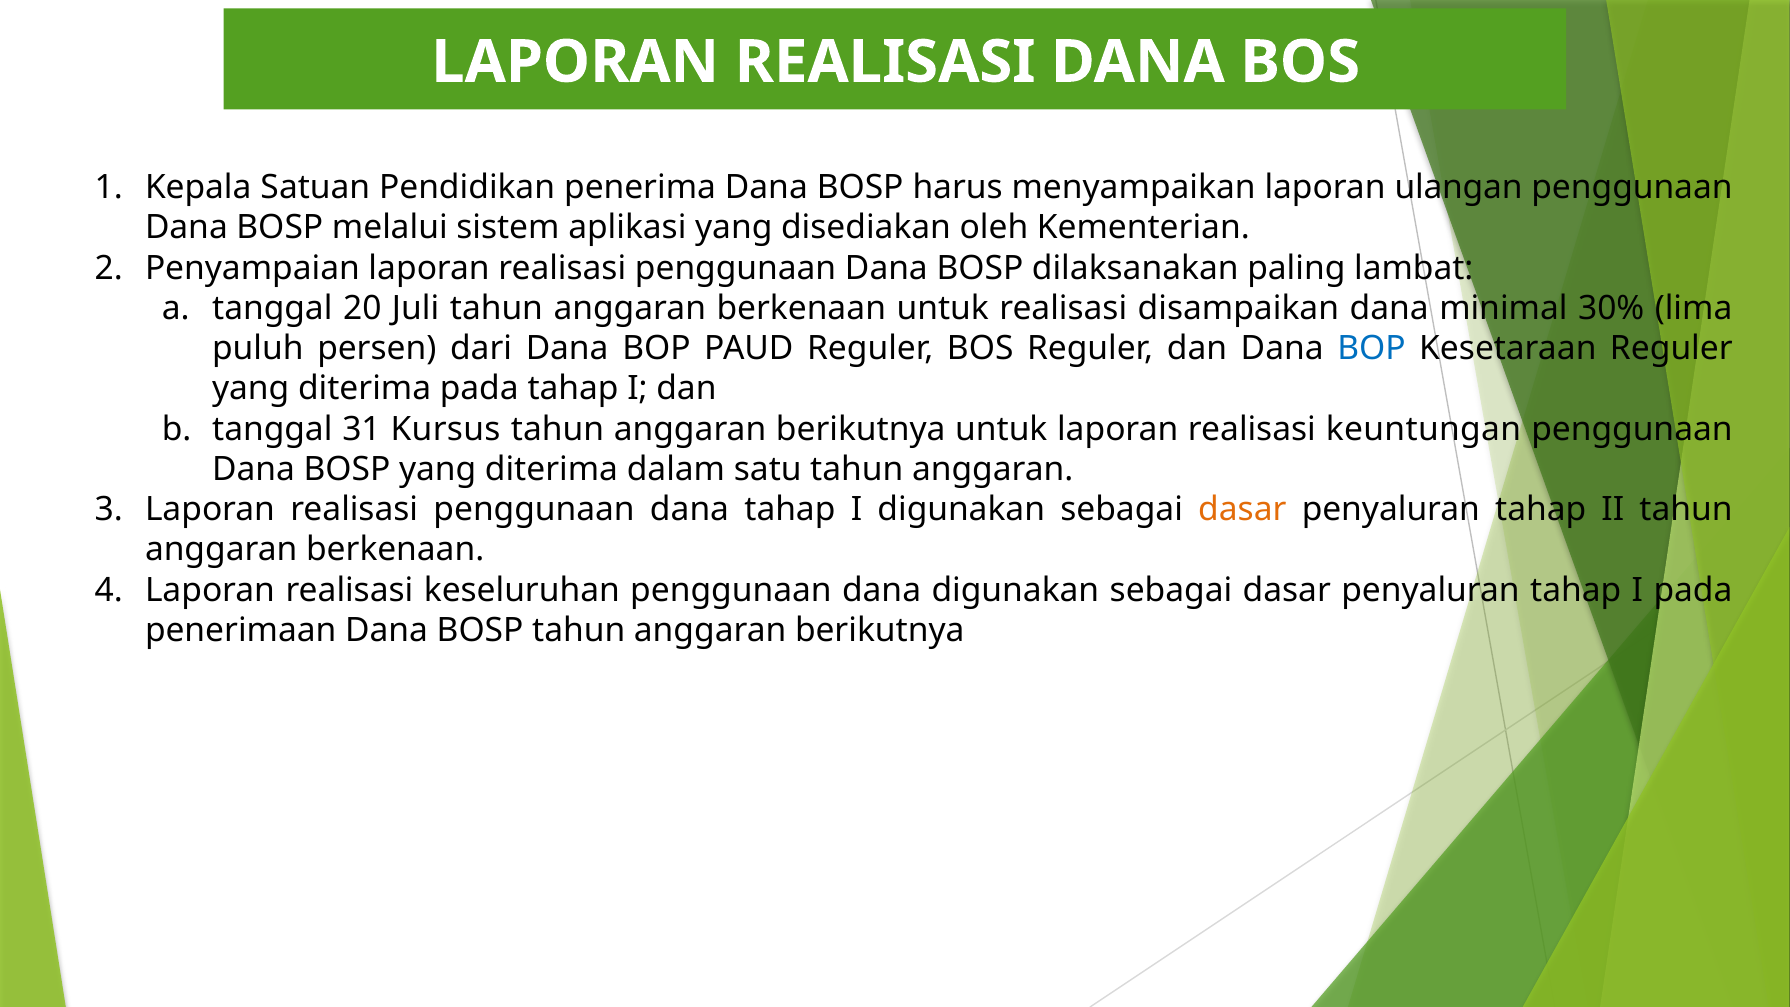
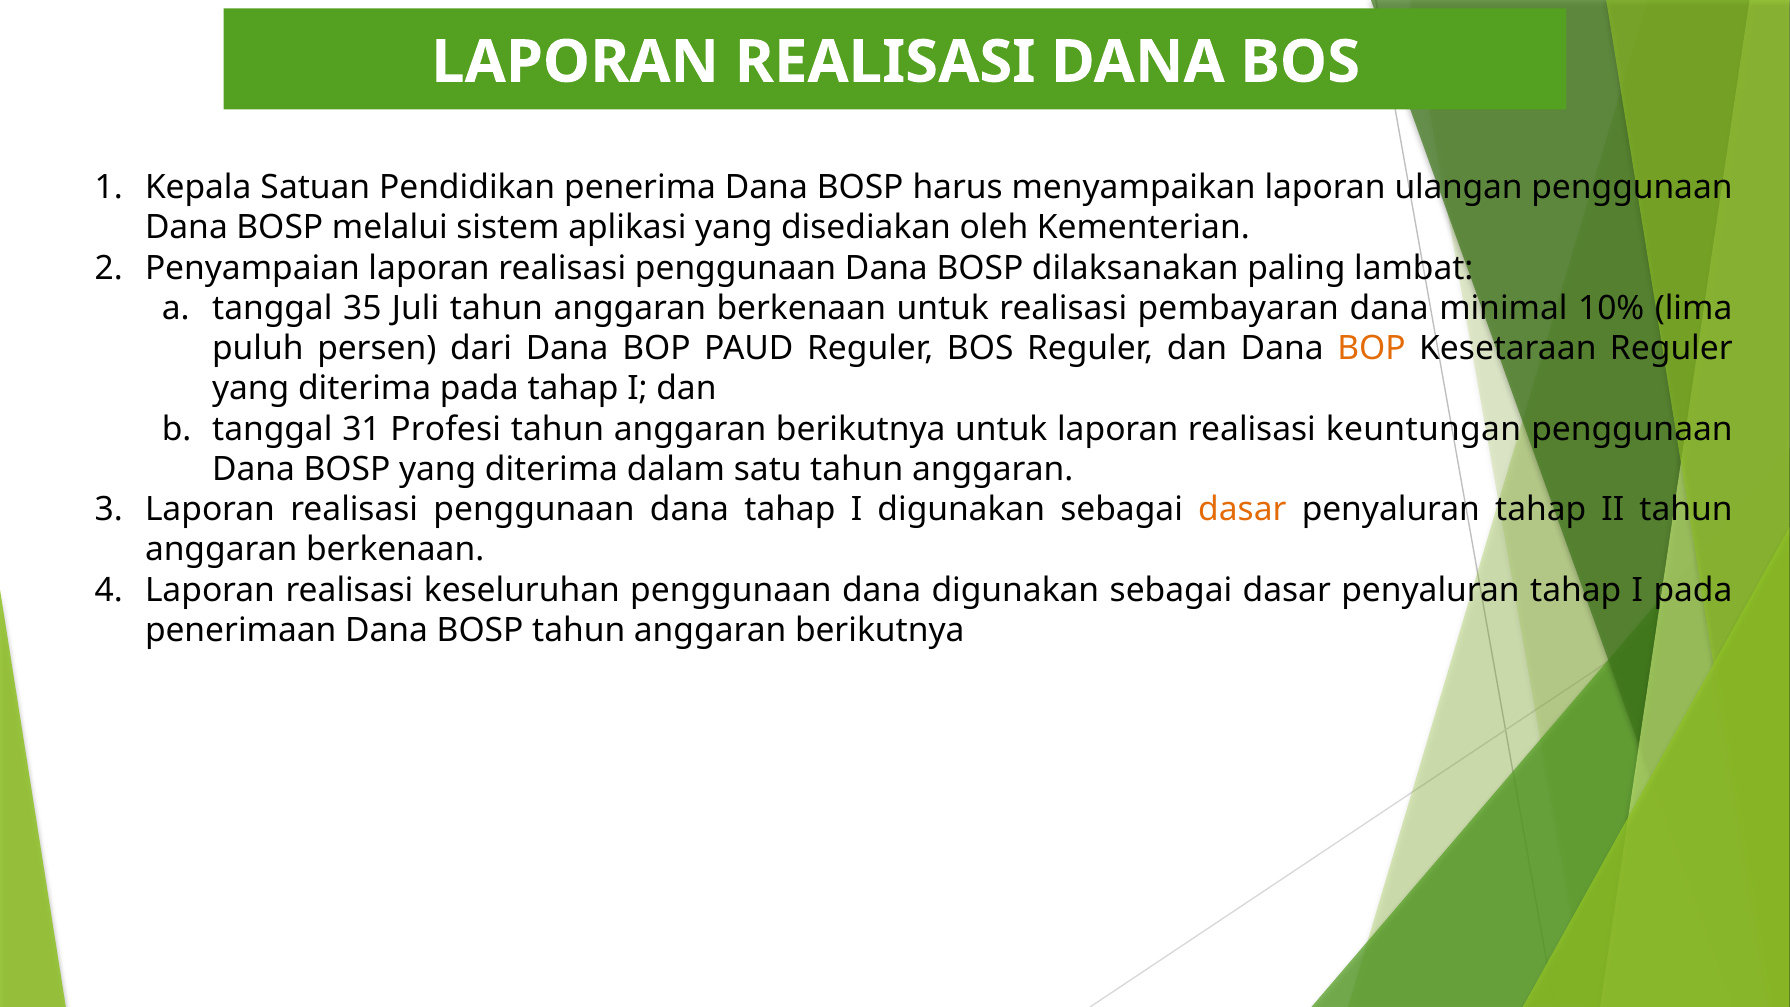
20: 20 -> 35 (362, 308)
disampaikan: disampaikan -> pembayaran (1238, 308)
30%: 30% -> 10% (1611, 308)
BOP colour: blue -> orange (1372, 348)
Kursus: Kursus -> Profesi (446, 429)
